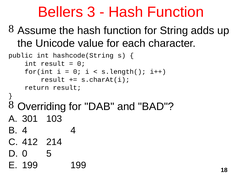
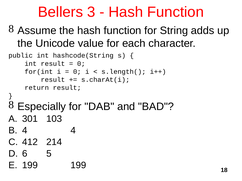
Overriding: Overriding -> Especially (42, 107)
0: 0 -> 6 (25, 154)
